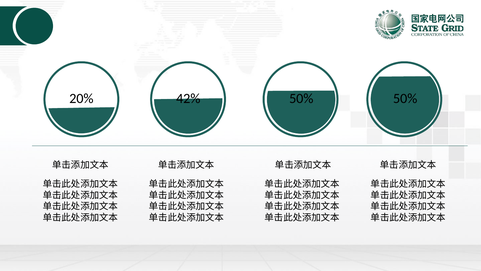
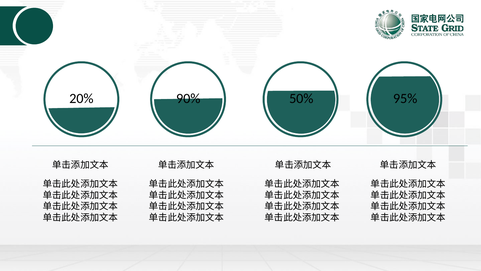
42%: 42% -> 90% (188, 98)
50% 50%: 50% -> 95% (405, 98)
